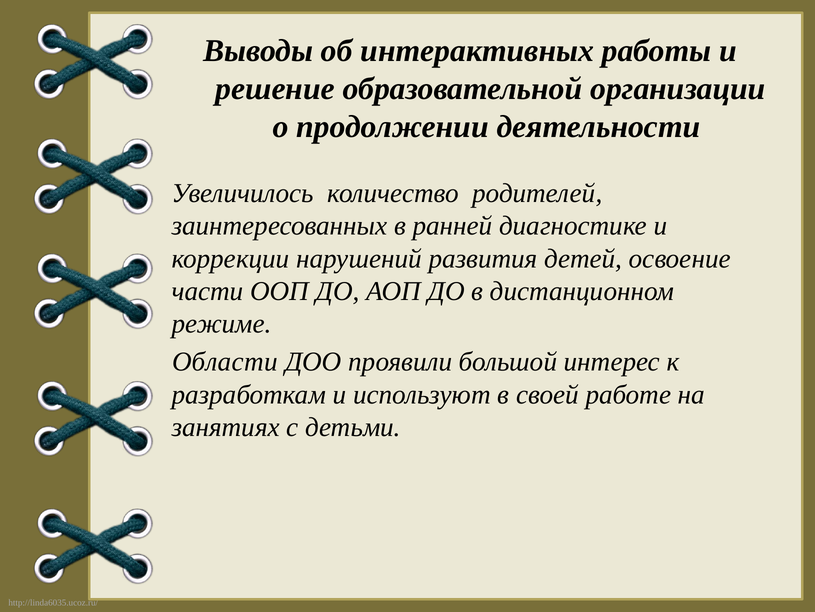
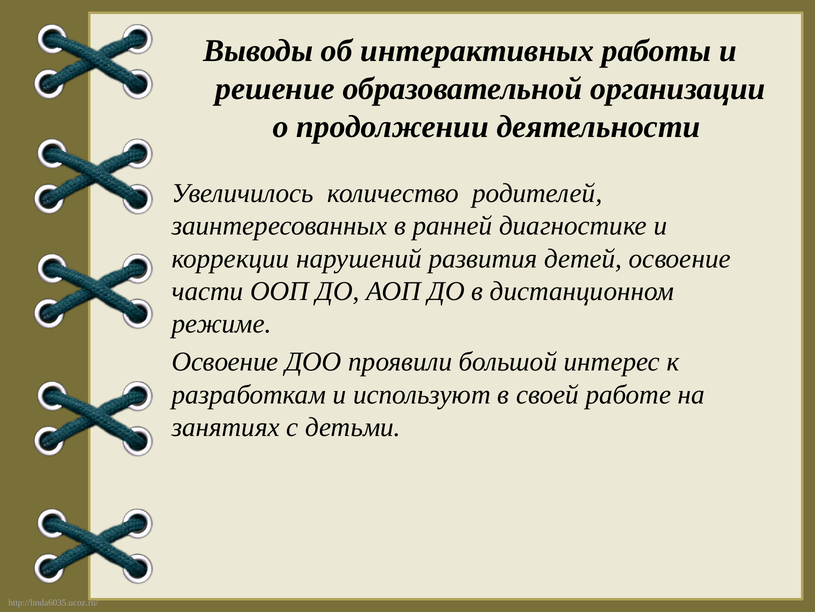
Области: Области -> Освоение (225, 362)
